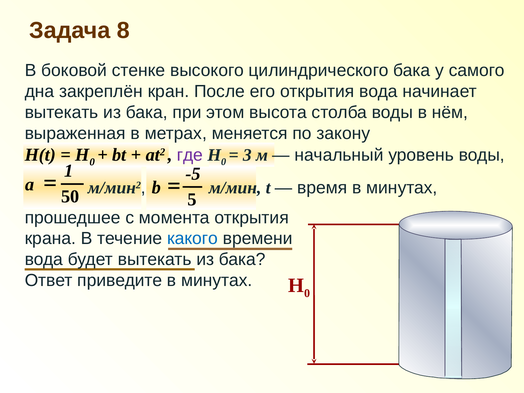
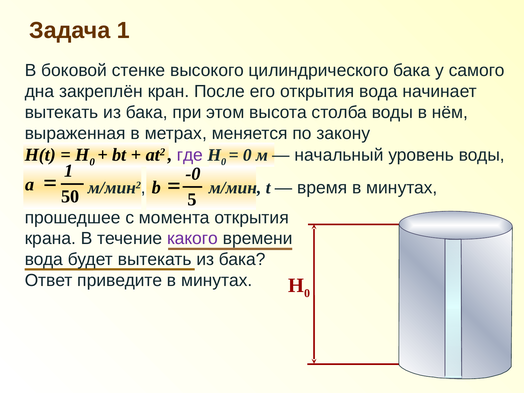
Задача 8: 8 -> 1 (123, 30)
3: 3 -> 0 (247, 155)
-5: -5 -> -0 (193, 174)
какого colour: blue -> purple (192, 239)
